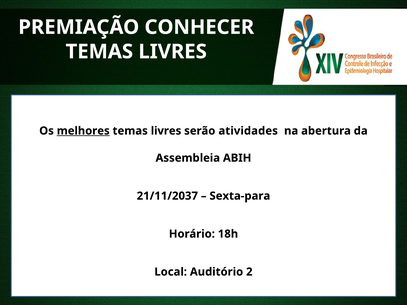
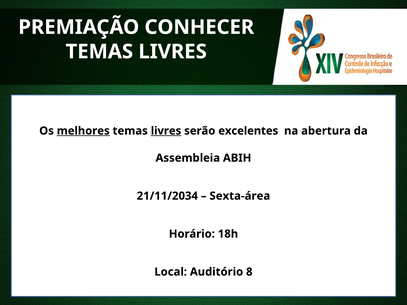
livres underline: none -> present (166, 131)
atividades: atividades -> excelentes (248, 131)
21/11/2037: 21/11/2037 -> 21/11/2034 (167, 196)
Sexta-para: Sexta-para -> Sexta-área (240, 196)
2: 2 -> 8 (249, 272)
